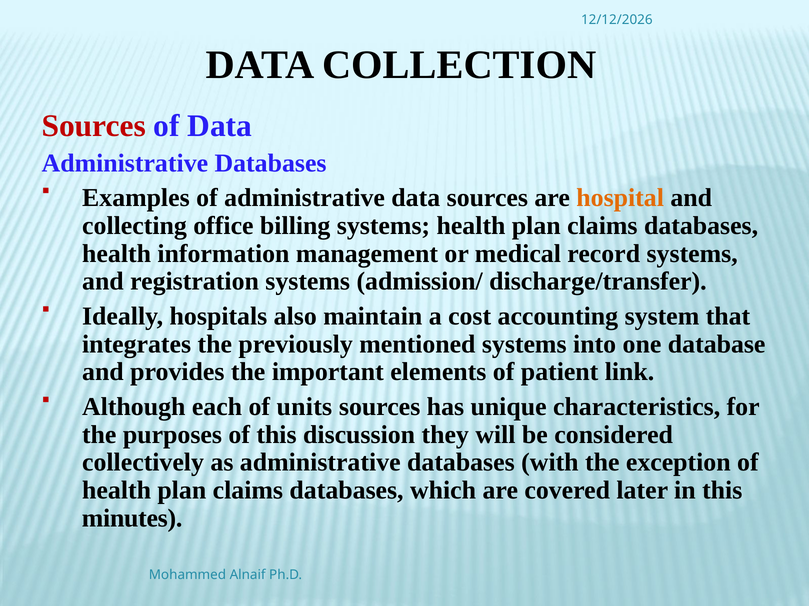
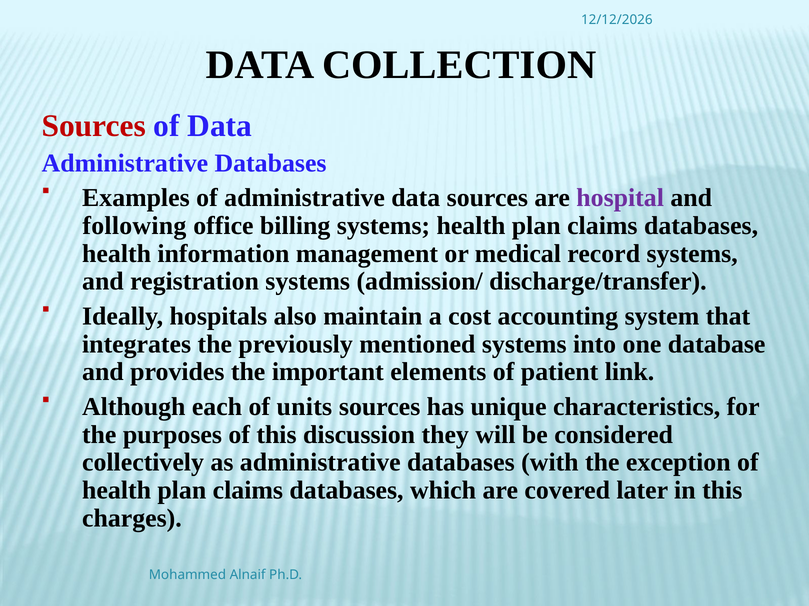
hospital colour: orange -> purple (620, 198)
collecting: collecting -> following (134, 226)
minutes: minutes -> charges (132, 519)
